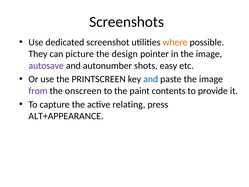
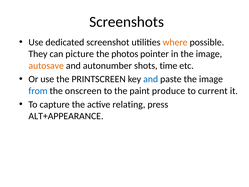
design: design -> photos (125, 54)
autosave colour: purple -> orange (46, 66)
easy: easy -> time (168, 66)
from colour: purple -> blue (38, 91)
contents: contents -> produce (169, 91)
provide: provide -> current (213, 91)
